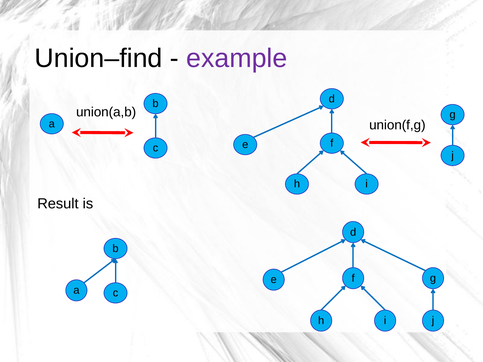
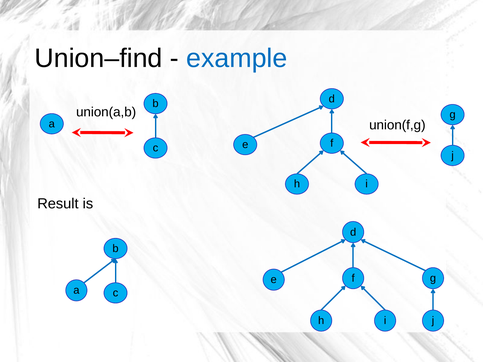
example colour: purple -> blue (237, 58)
